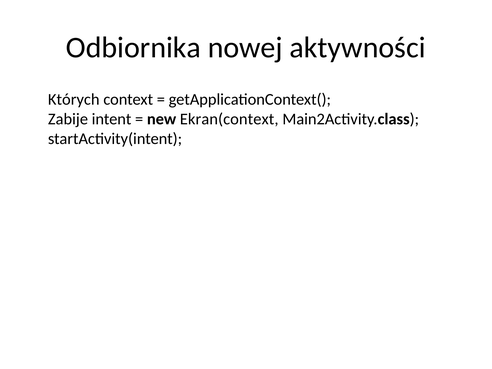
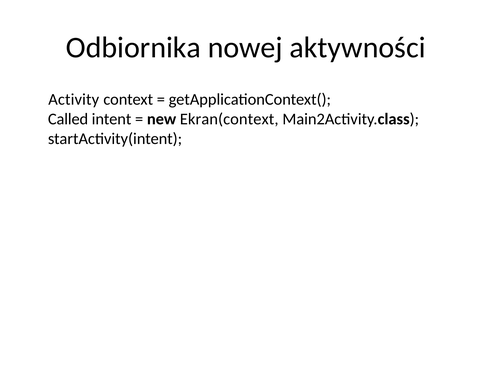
Których: Których -> Activity (74, 100)
Zabije: Zabije -> Called (68, 119)
